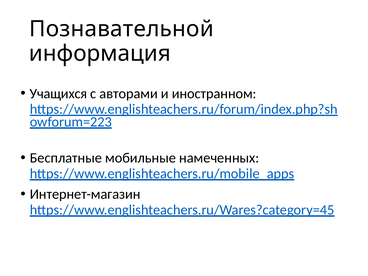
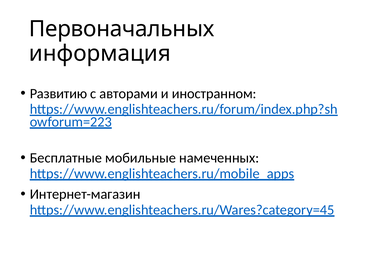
Познавательной: Познавательной -> Первоначальных (122, 29)
Учащихся: Учащихся -> Развитию (58, 94)
